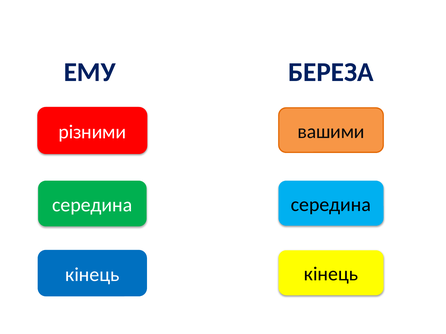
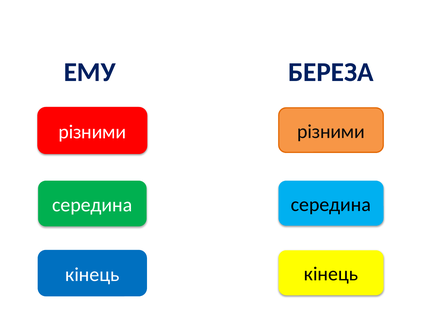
вашими: вашими -> різними (331, 132)
